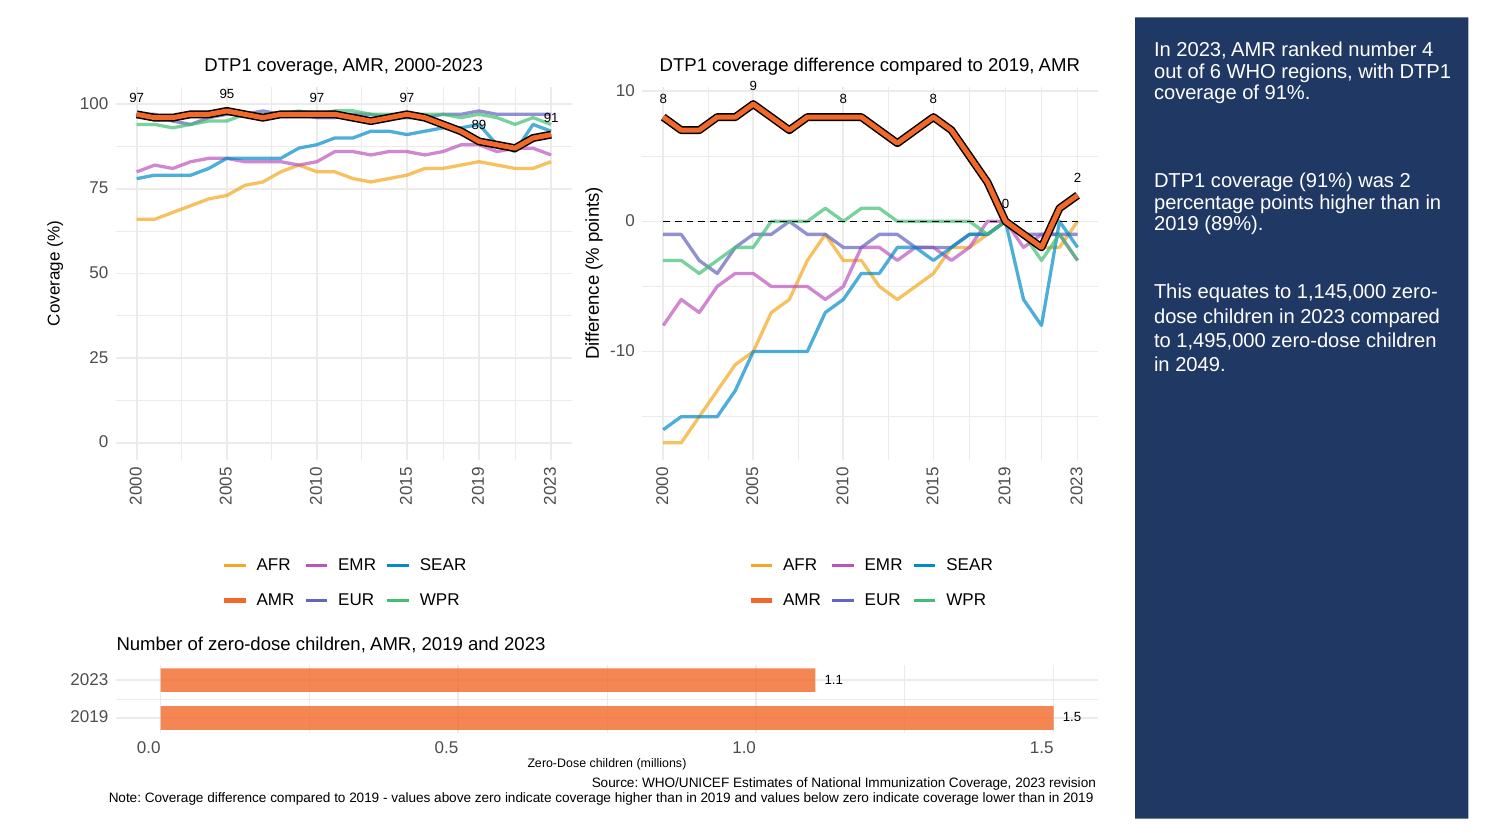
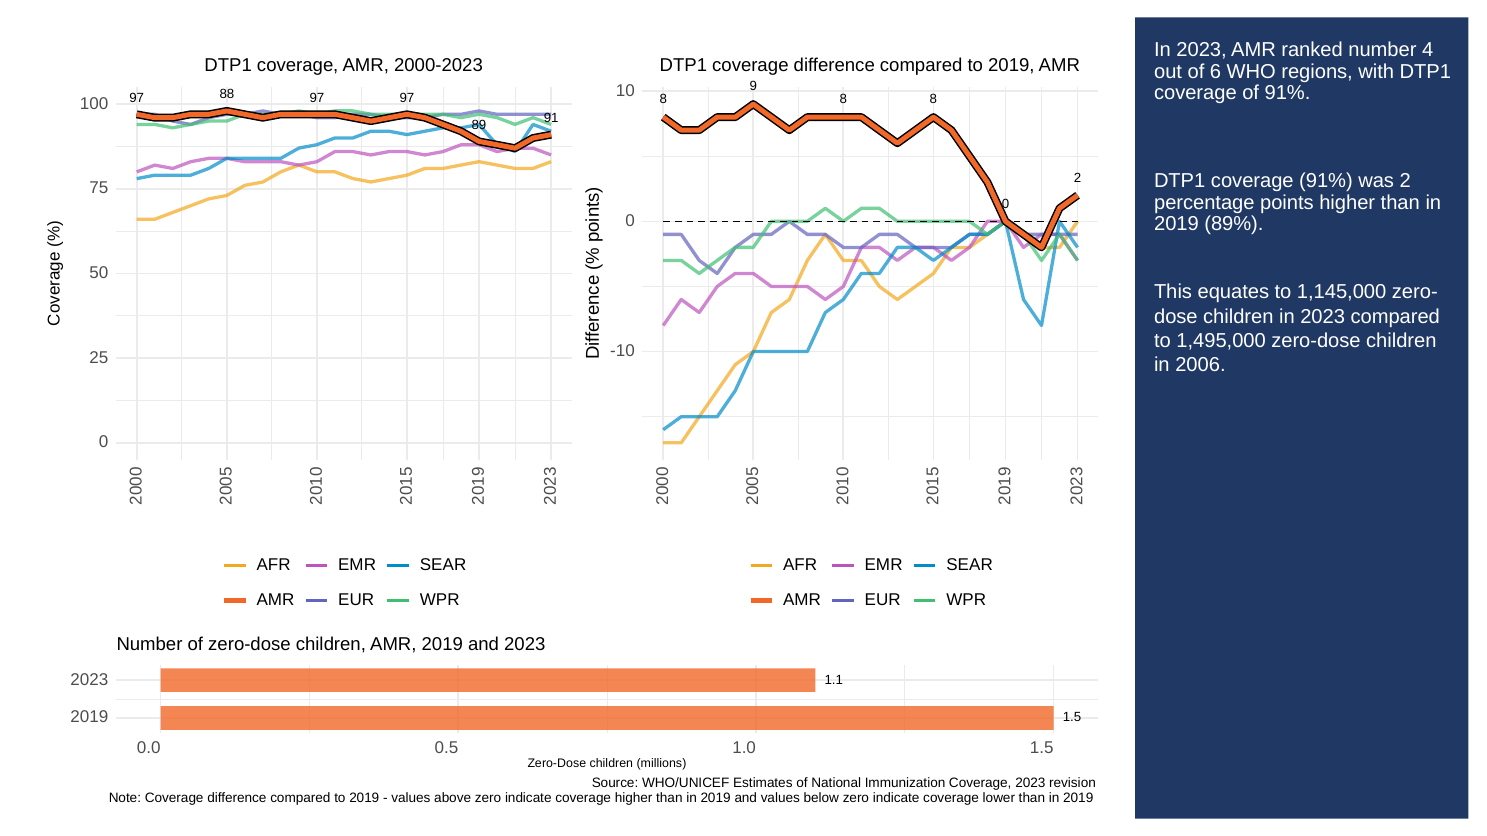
95: 95 -> 88 (227, 94)
2049: 2049 -> 2006 (1200, 365)
